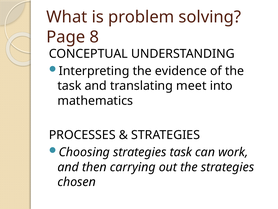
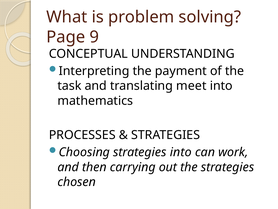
8: 8 -> 9 (94, 37)
evidence: evidence -> payment (181, 71)
strategies task: task -> into (181, 152)
